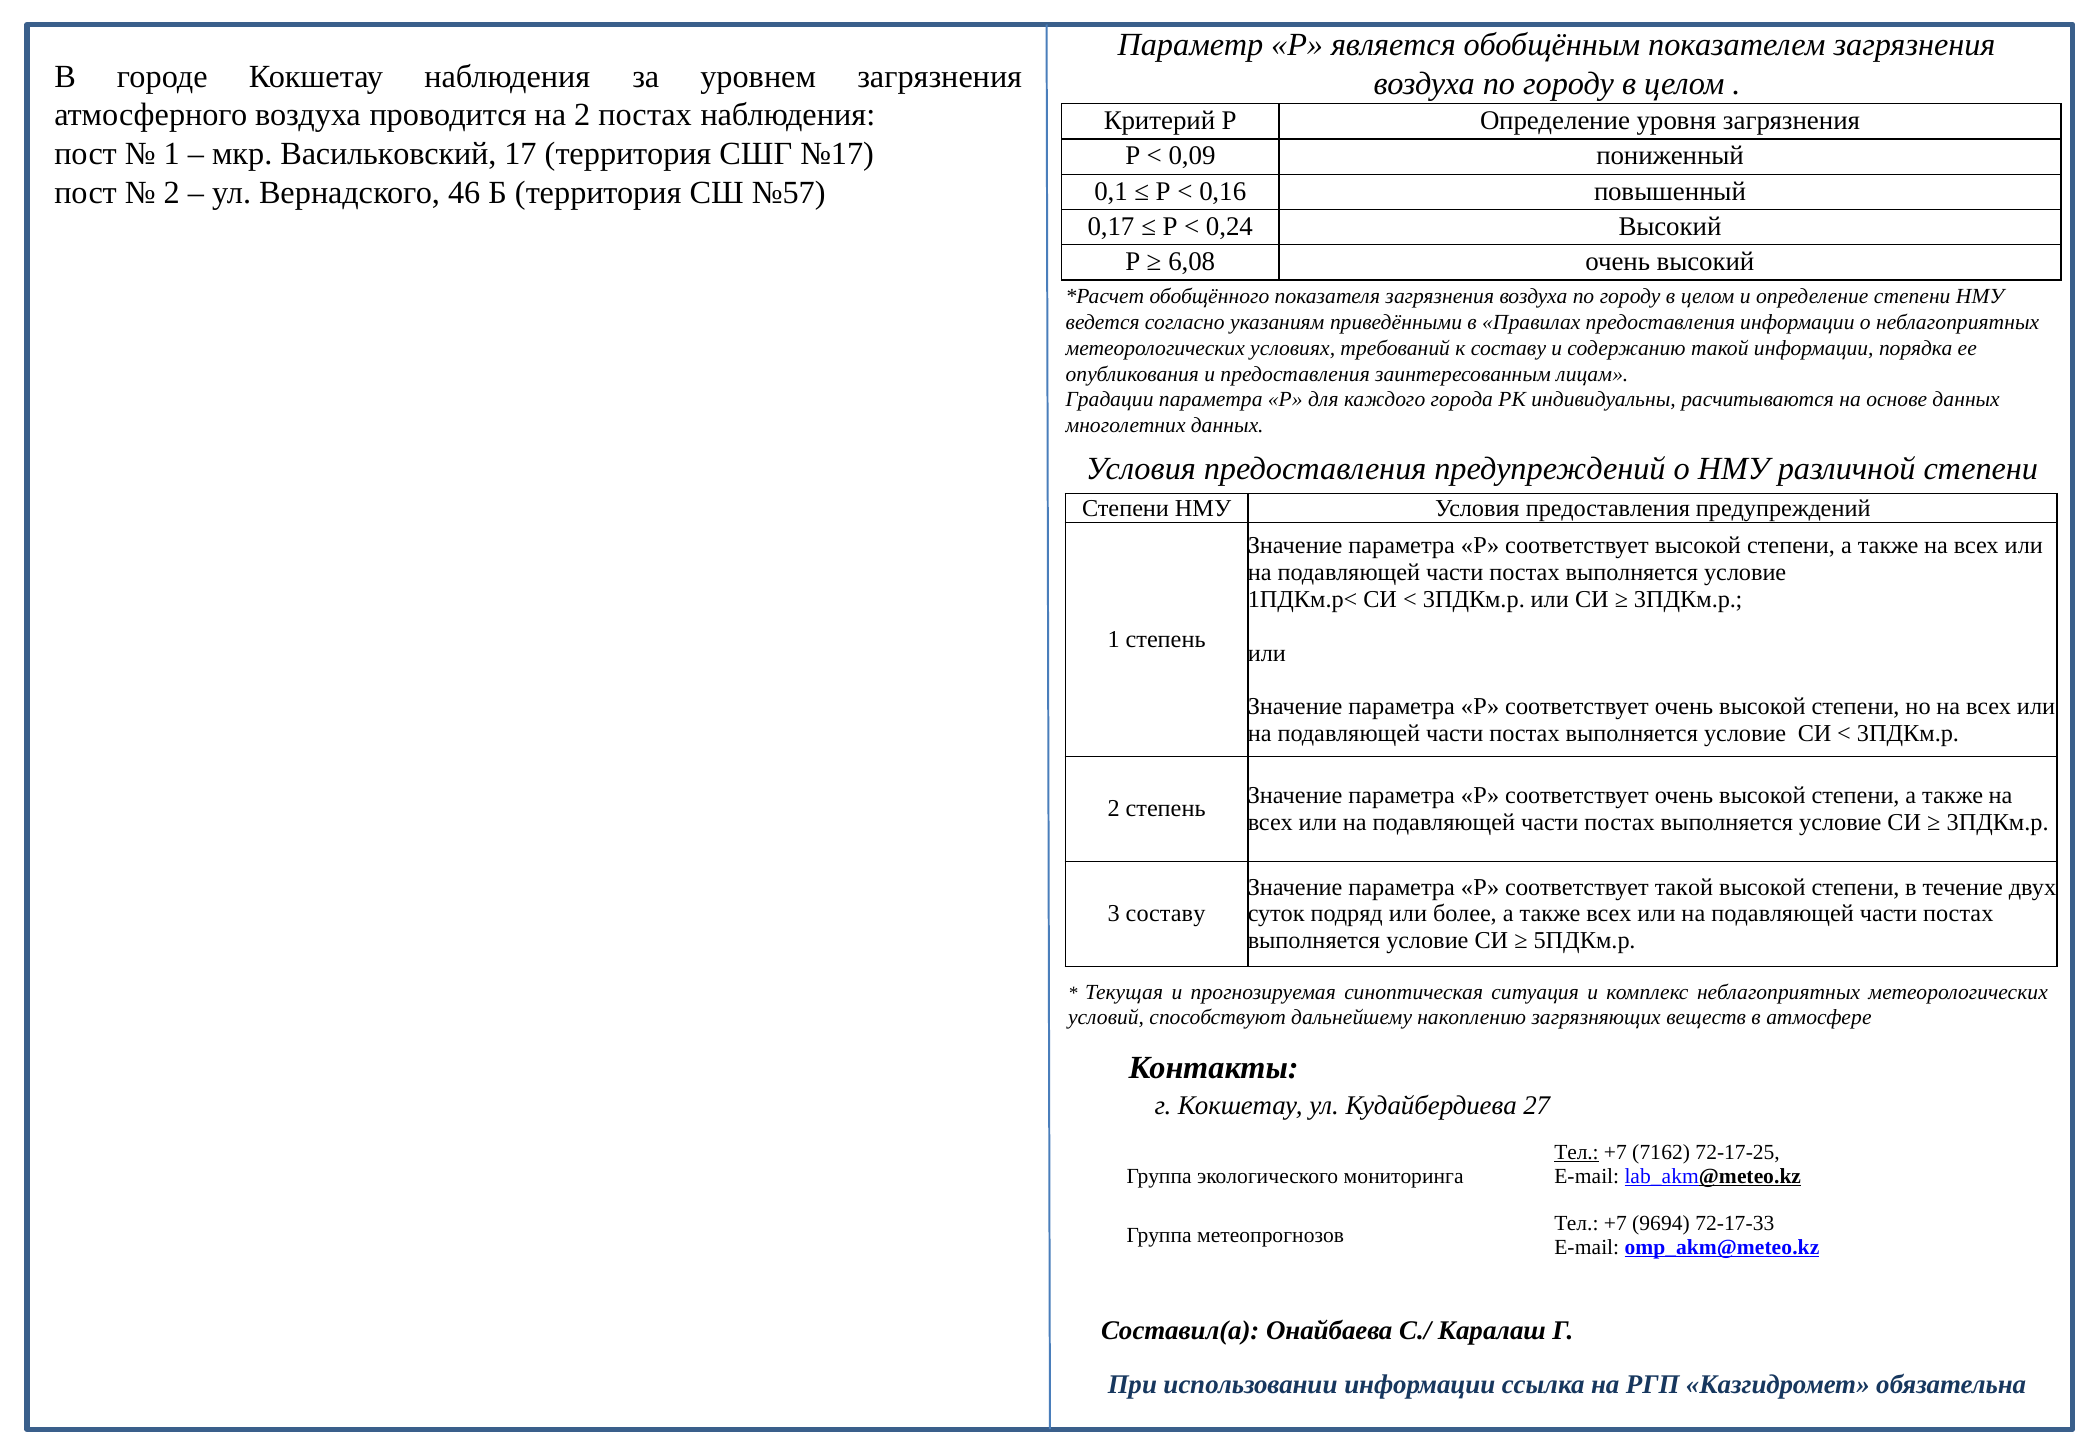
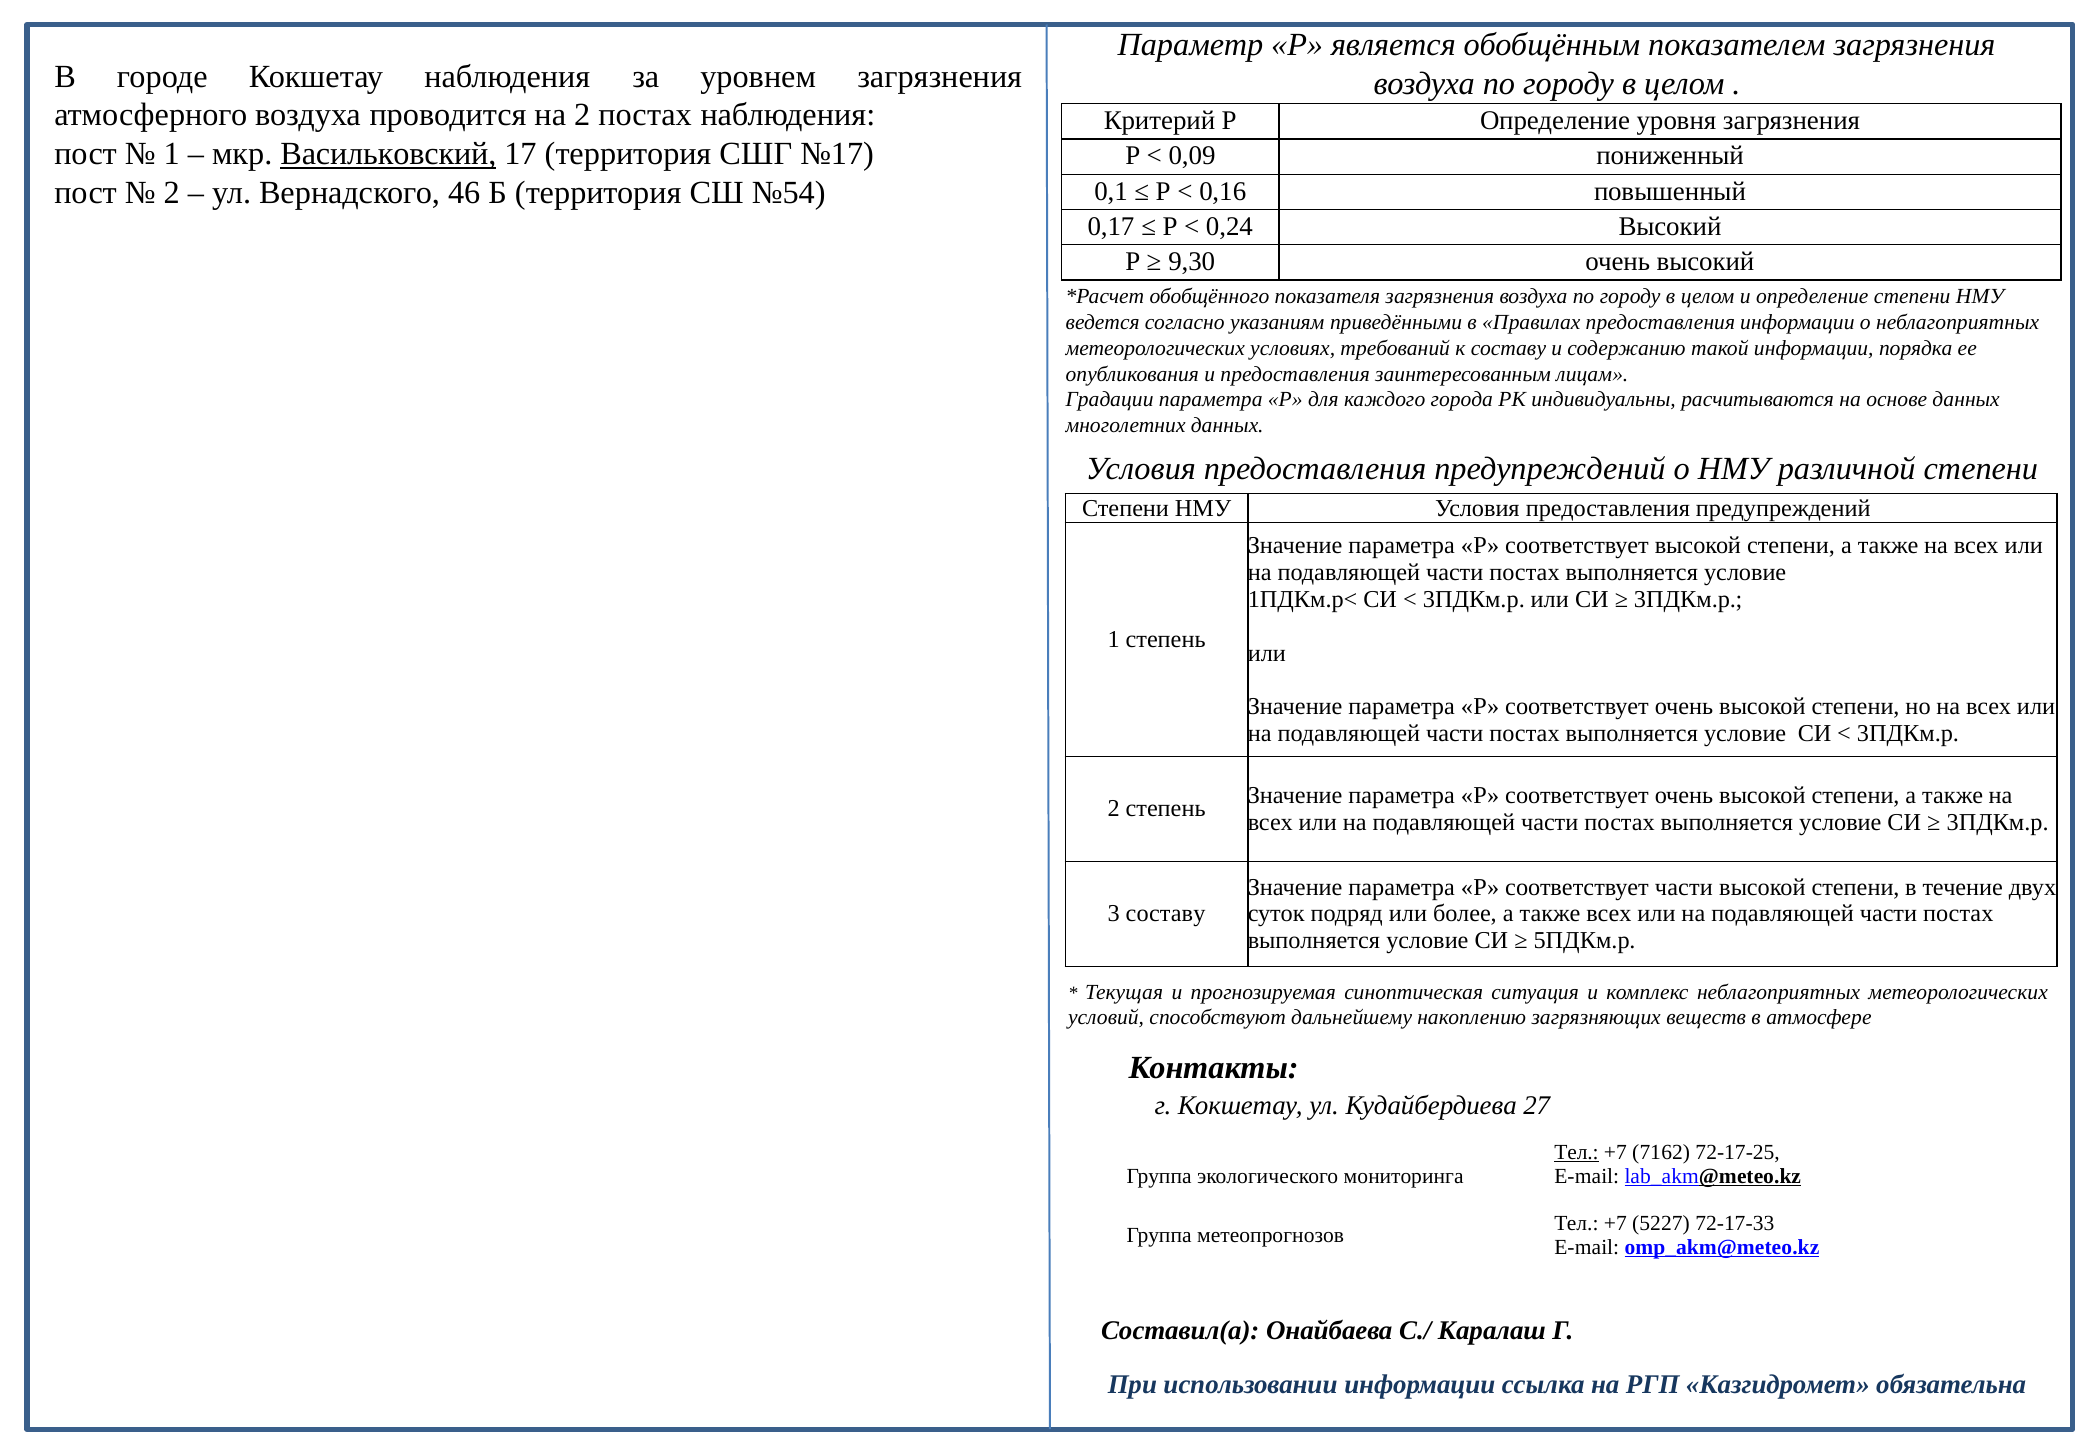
Васильковский underline: none -> present (388, 154)
№57: №57 -> №54 (789, 193)
6,08: 6,08 -> 9,30 (1192, 262)
соответствует такой: такой -> части (1684, 887)
9694: 9694 -> 5227 (1661, 1223)
